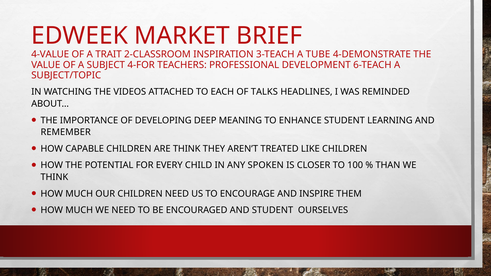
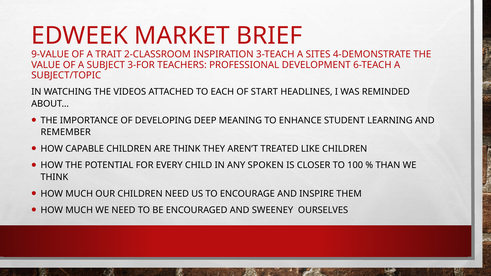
4-VALUE: 4-VALUE -> 9-VALUE (50, 54)
TUBE: TUBE -> SITES (318, 54)
4-FOR: 4-FOR -> 3-FOR (141, 65)
TALKS: TALKS -> START (264, 92)
AND STUDENT: STUDENT -> SWEENEY (273, 210)
